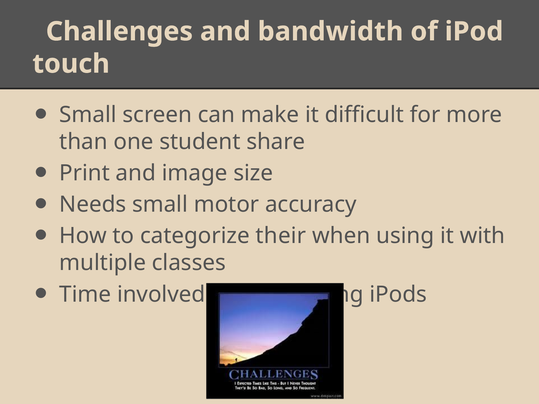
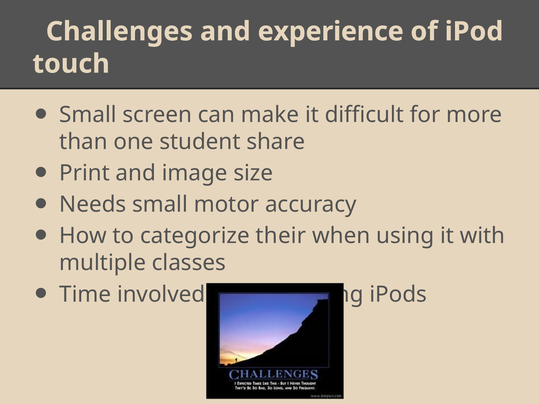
bandwidth: bandwidth -> experience (331, 32)
